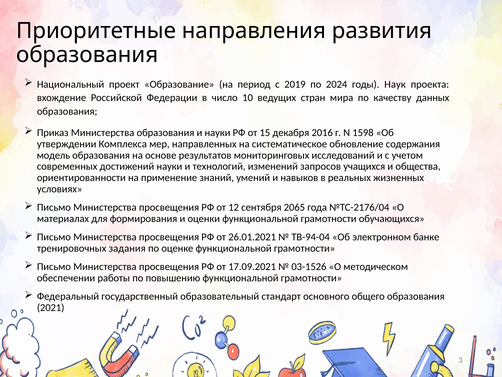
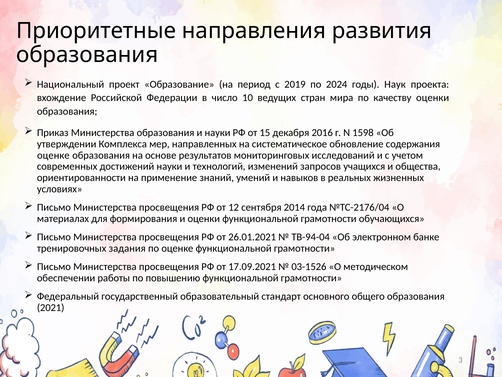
качеству данных: данных -> оценки (433, 98)
модель: модель -> оценке (53, 155)
2065: 2065 -> 2014 (294, 207)
